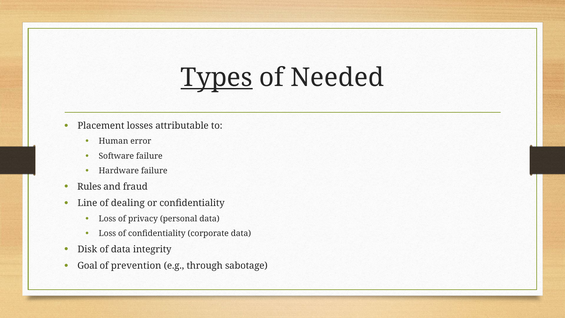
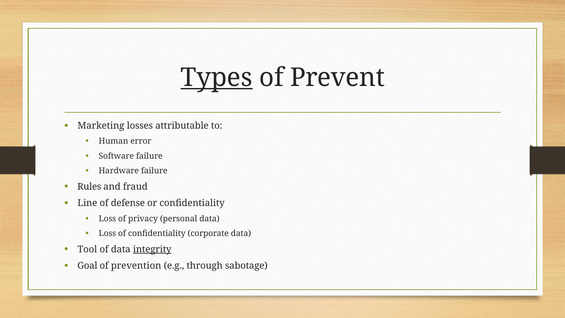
Needed: Needed -> Prevent (337, 78)
Placement: Placement -> Marketing (101, 126)
dealing: dealing -> defense (128, 203)
Disk: Disk -> Tool (87, 249)
integrity underline: none -> present (152, 249)
